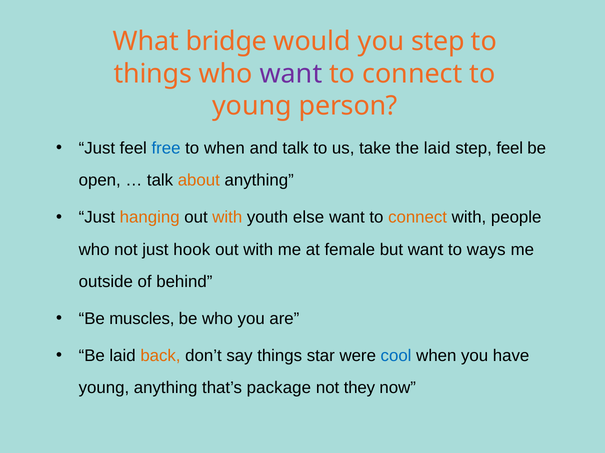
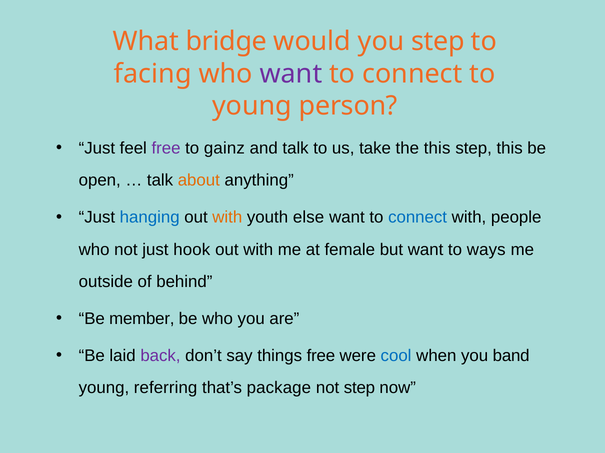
things: things -> facing (153, 74)
free colour: blue -> purple (166, 148)
to when: when -> gainz (224, 148)
the laid: laid -> this (437, 148)
step feel: feel -> this (510, 148)
hanging colour: orange -> blue (150, 218)
connect colour: orange -> blue (418, 218)
muscles: muscles -> member (142, 319)
back colour: orange -> purple (160, 356)
things star: star -> free (321, 356)
have: have -> band (511, 356)
young anything: anything -> referring (166, 389)
not they: they -> step (359, 389)
